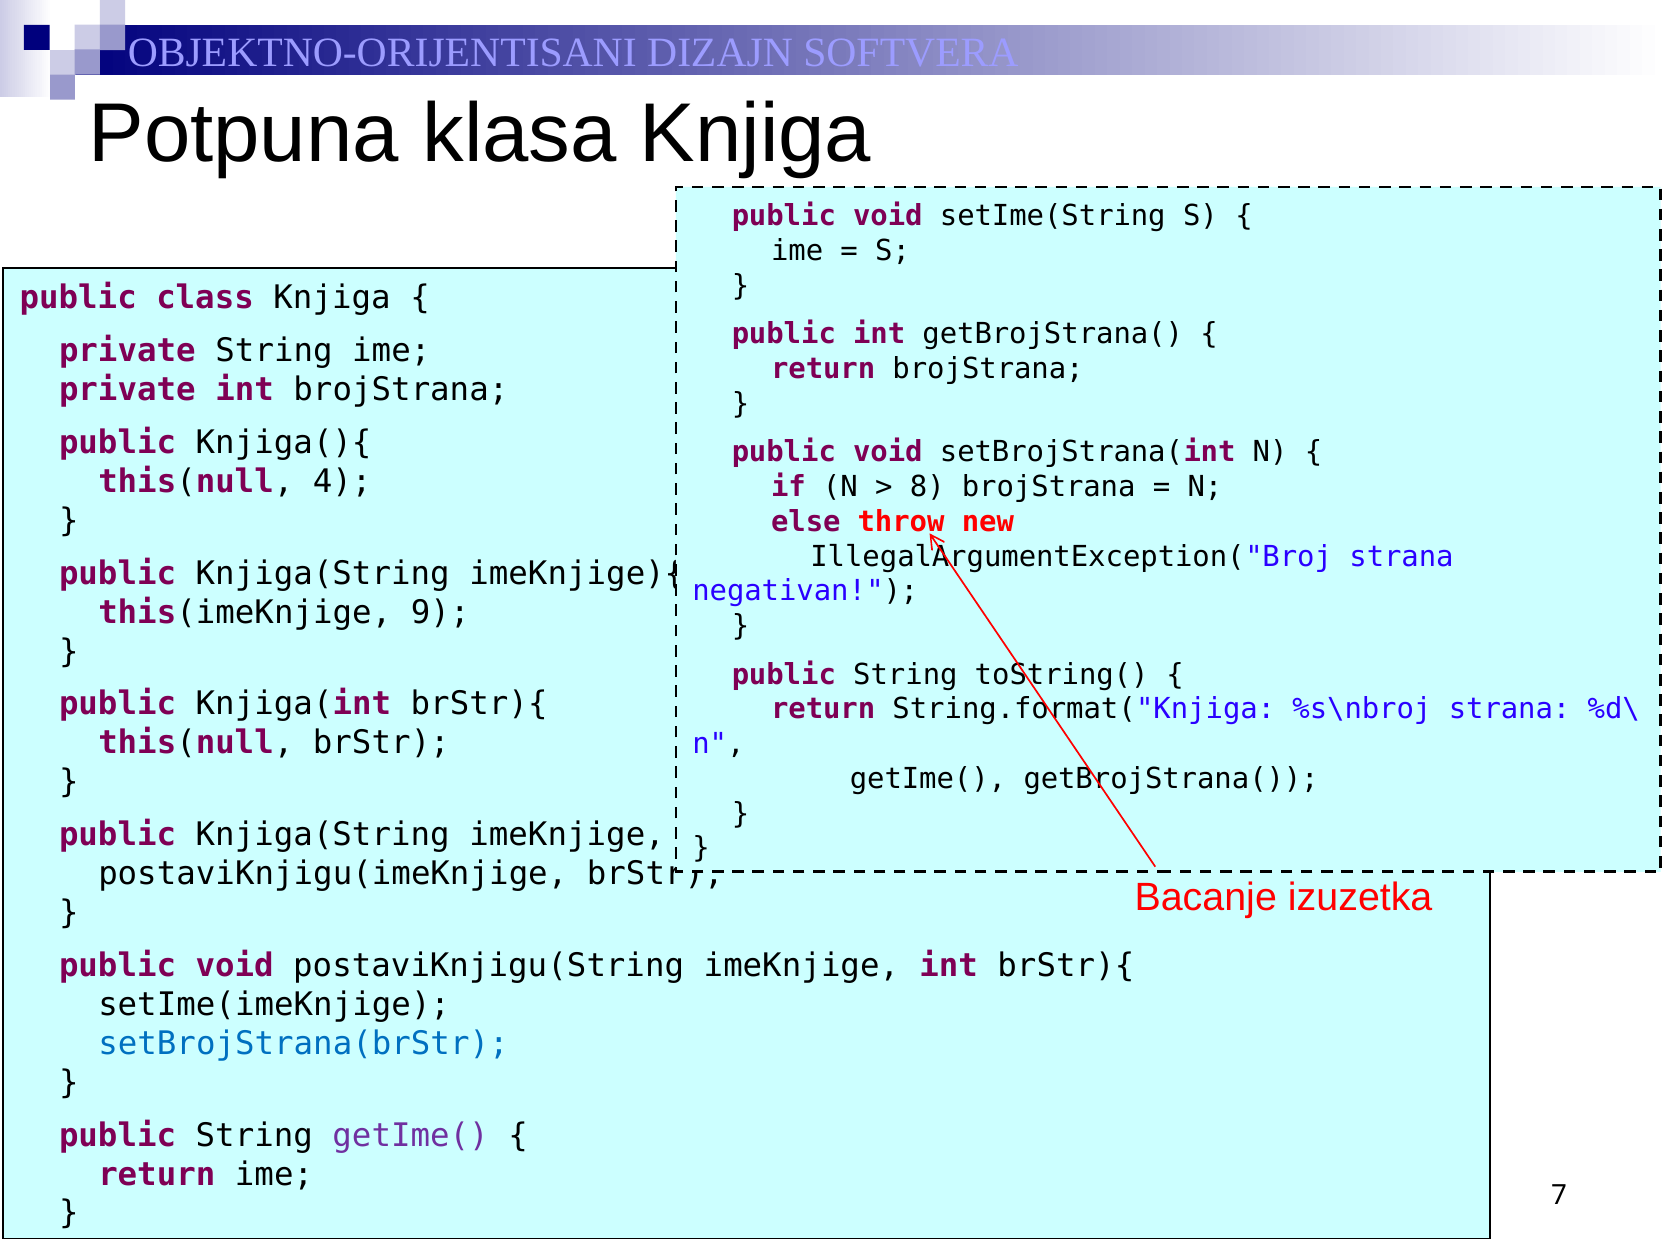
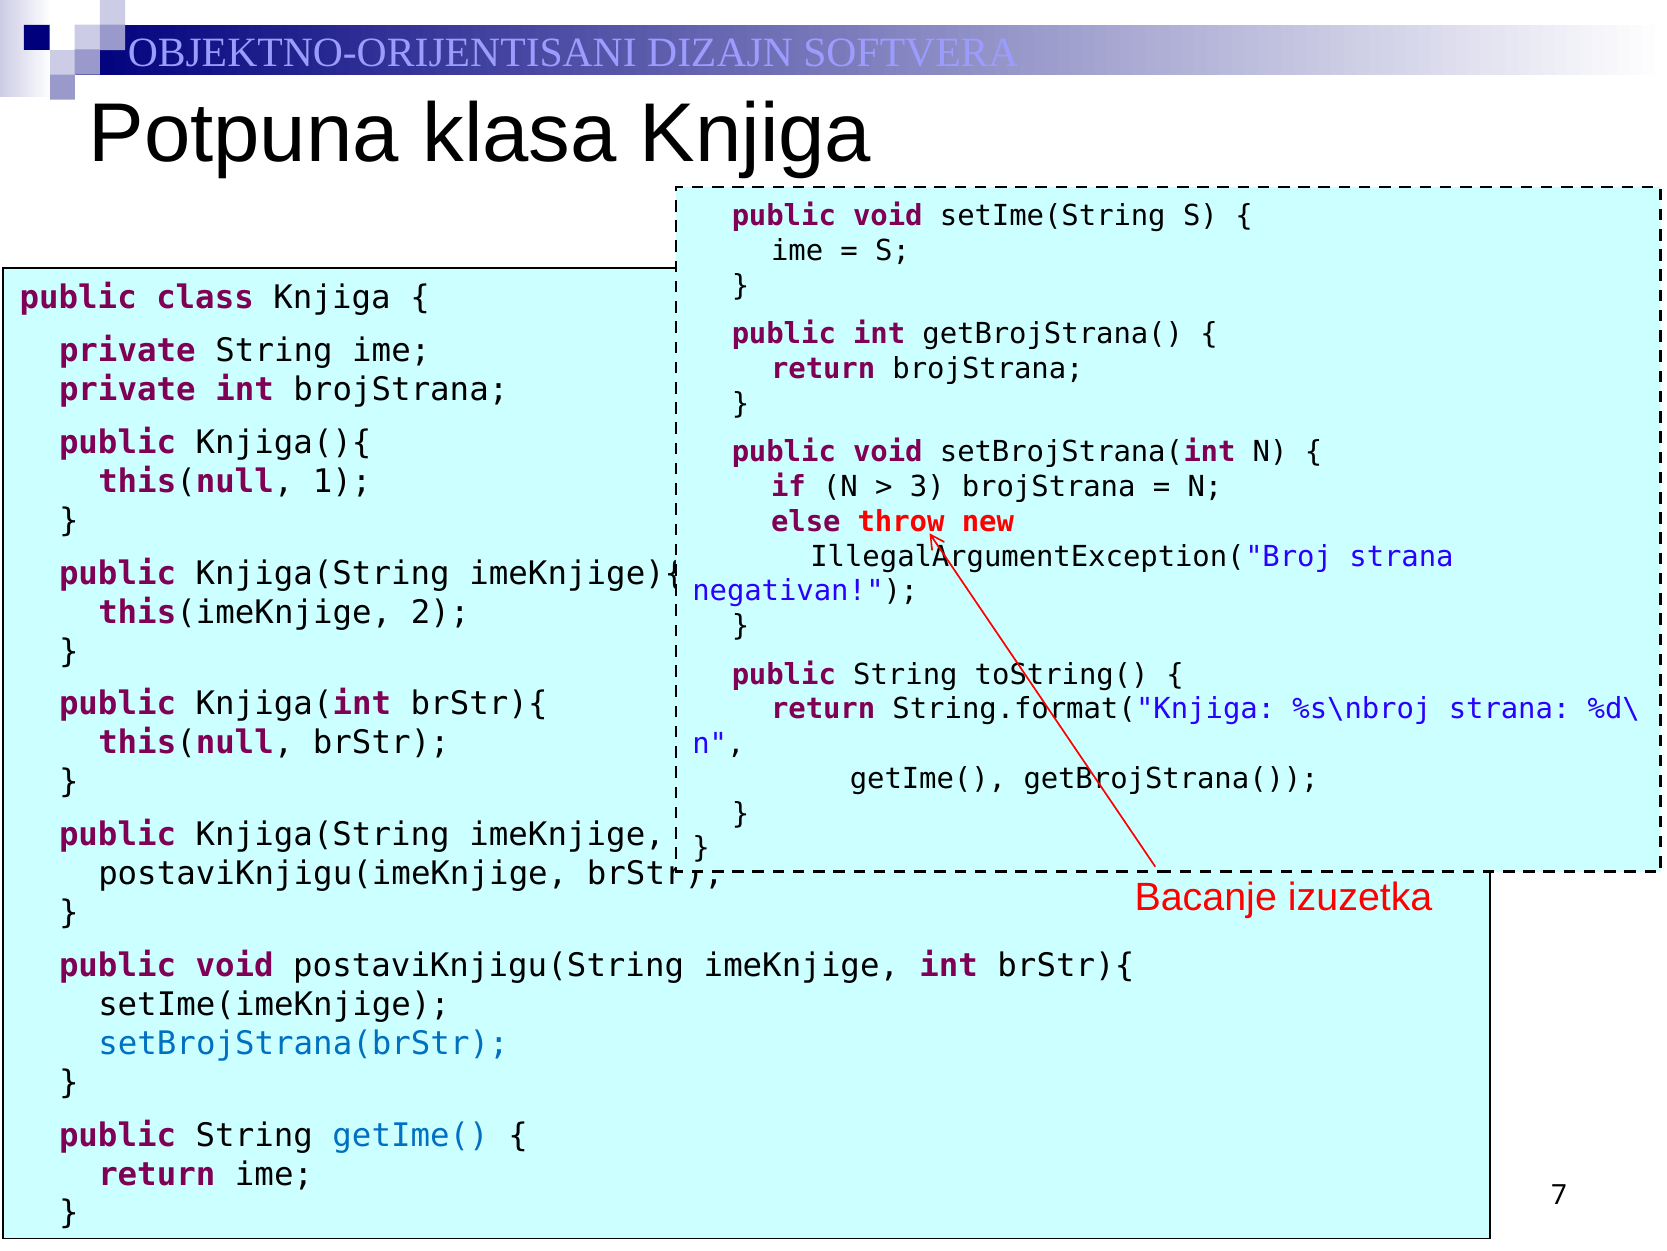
4: 4 -> 1 (342, 481)
8: 8 -> 3 (927, 487)
9: 9 -> 2 (440, 612)
getIme( colour: purple -> blue (411, 1135)
